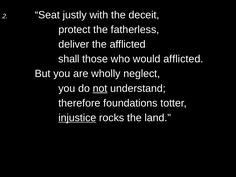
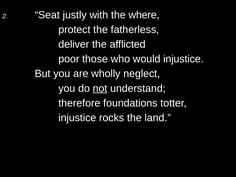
deceit: deceit -> where (144, 15)
shall: shall -> poor (69, 59)
would afflicted: afflicted -> injustice (183, 59)
injustice underline: present -> none (77, 118)
